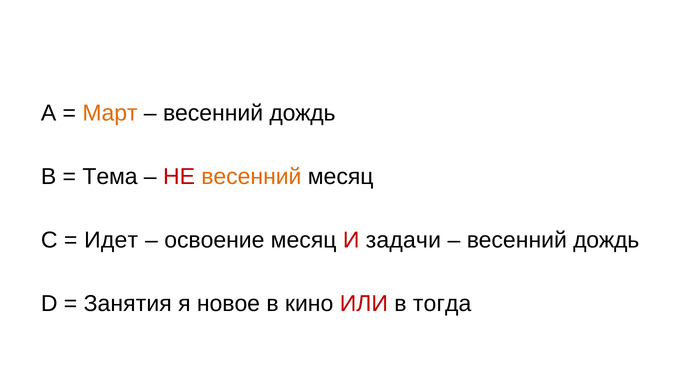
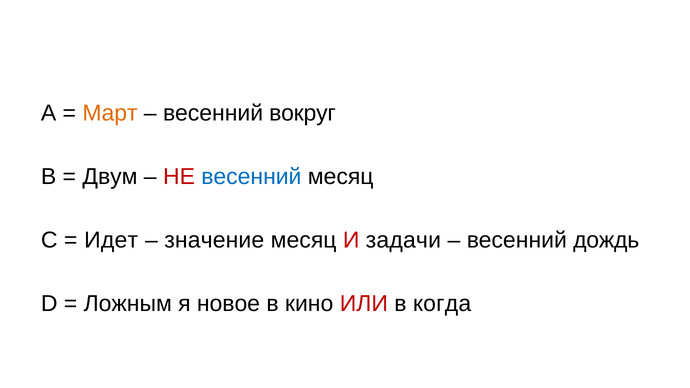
дождь: дождь -> вокруг (302, 113)
Тема: Тема -> Двум (110, 177)
весенний colour: orange -> blue (251, 177)
освоение: освоение -> значение (214, 240)
Занятия: Занятия -> Ложным (128, 304)
тогда: тогда -> когда (442, 304)
